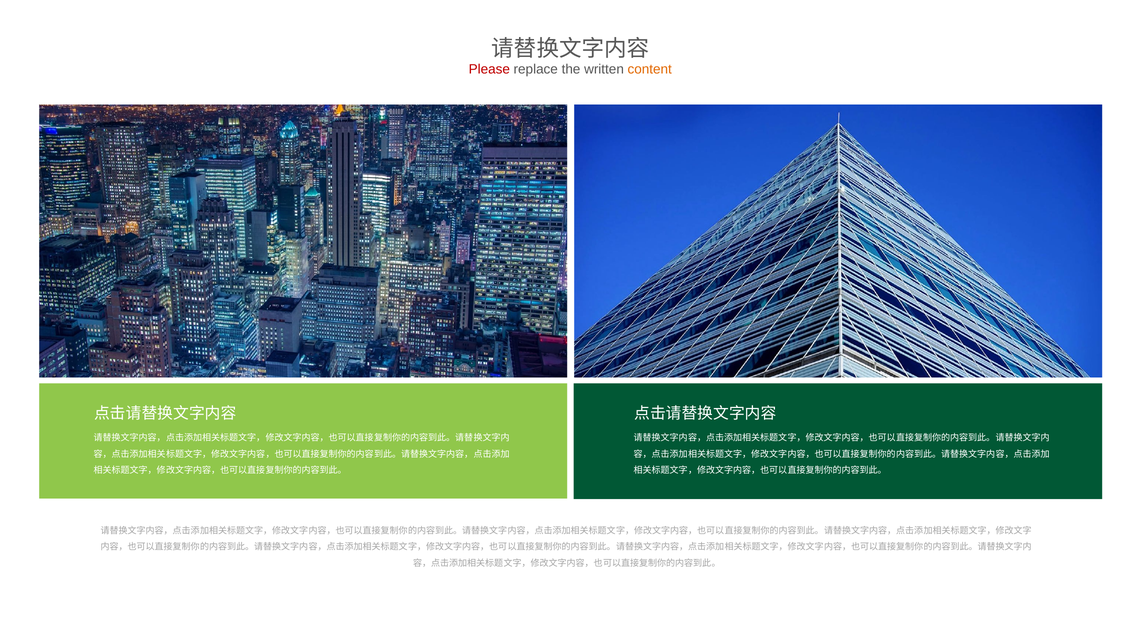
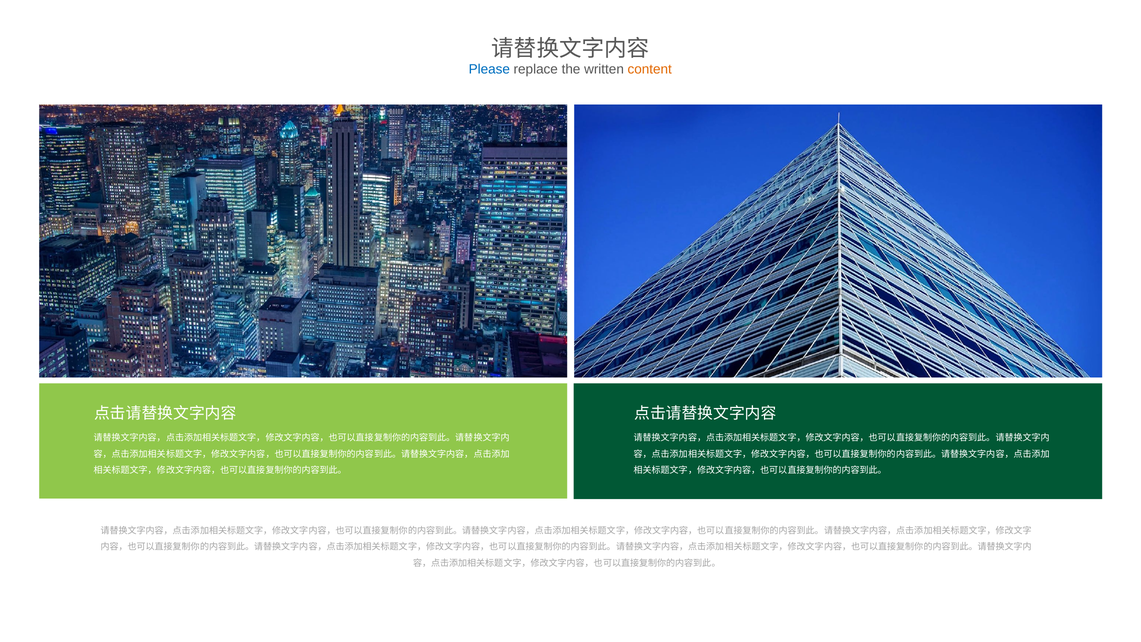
Please colour: red -> blue (489, 69)
